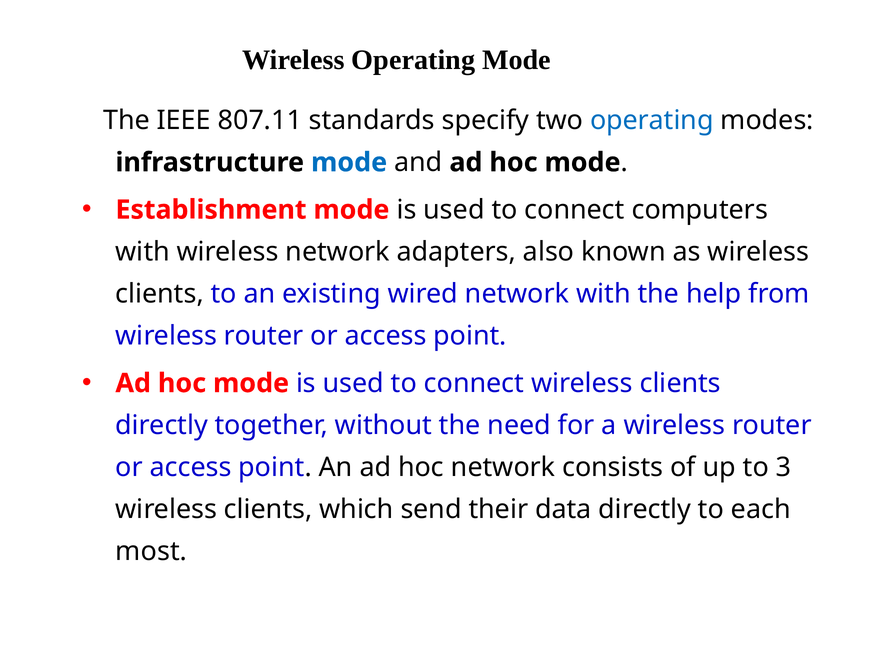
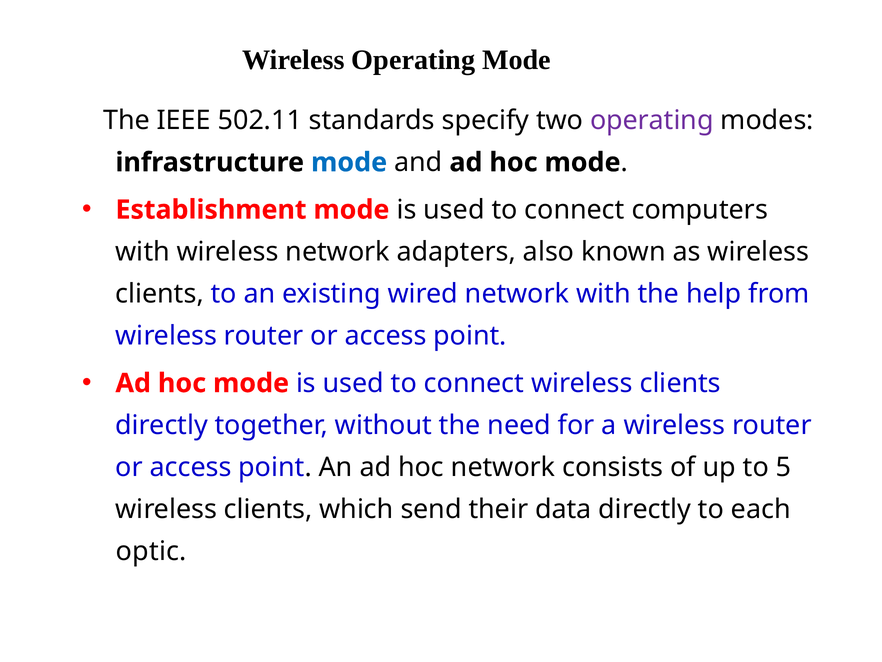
807.11: 807.11 -> 502.11 (260, 120)
operating colour: blue -> purple (652, 120)
3: 3 -> 5 (783, 467)
most: most -> optic (151, 551)
